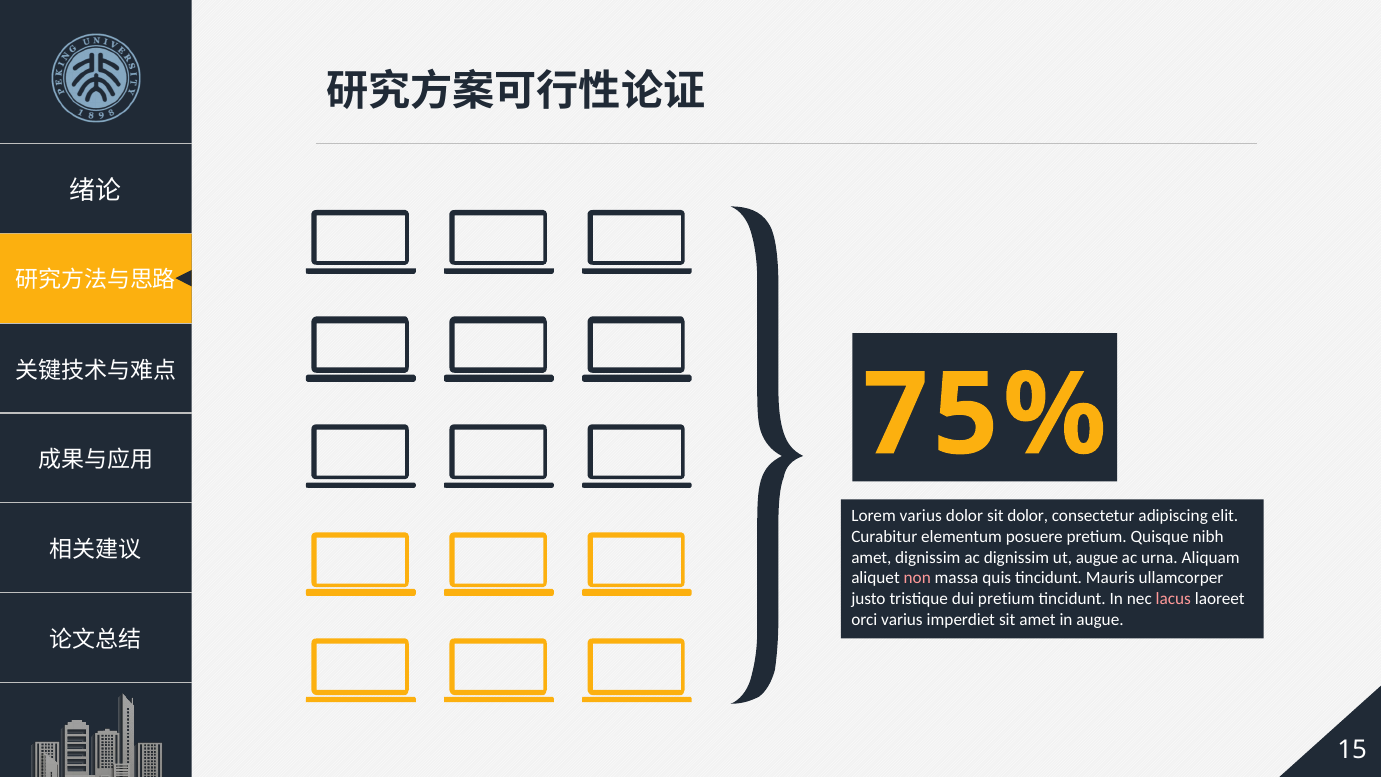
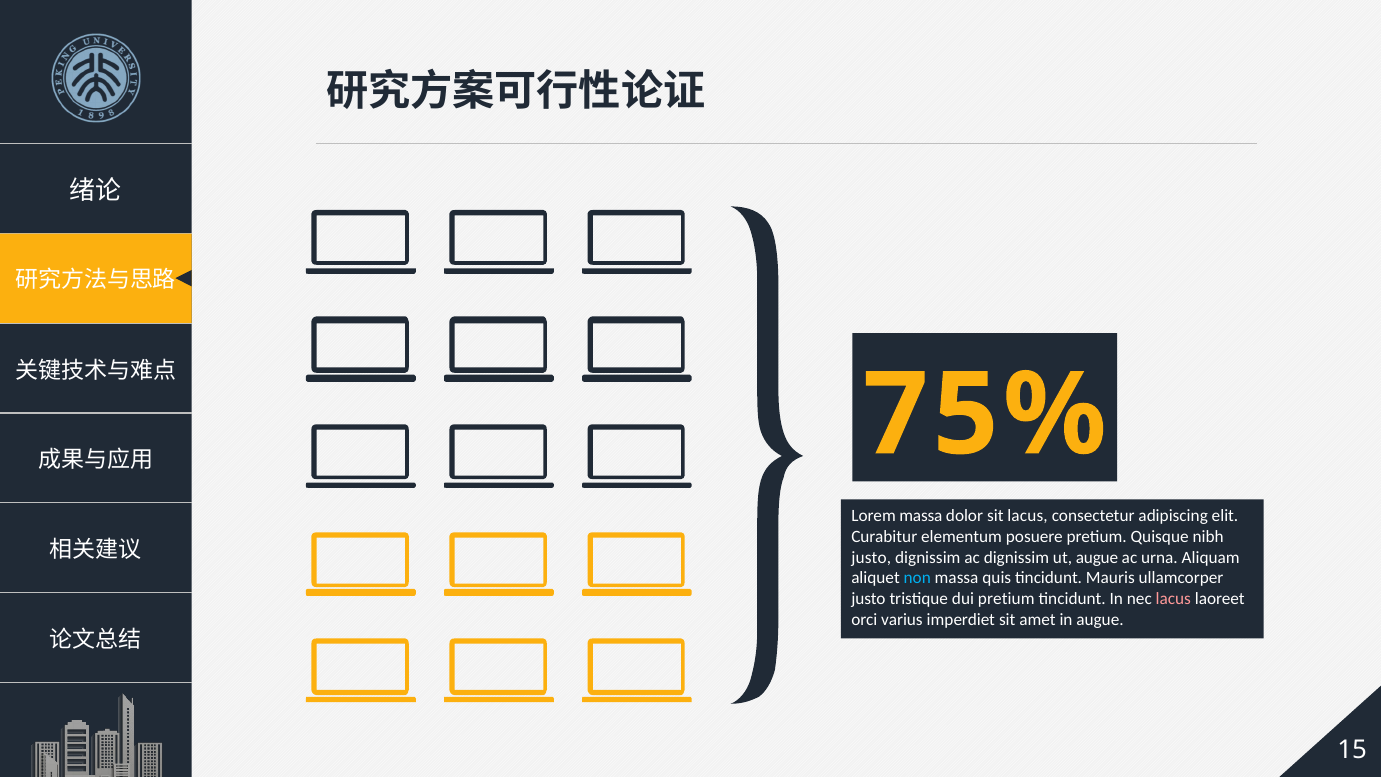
Lorem varius: varius -> massa (921, 516)
sit dolor: dolor -> lacus (1028, 516)
amet: amet -> justo (871, 557)
non colour: pink -> light blue (917, 578)
